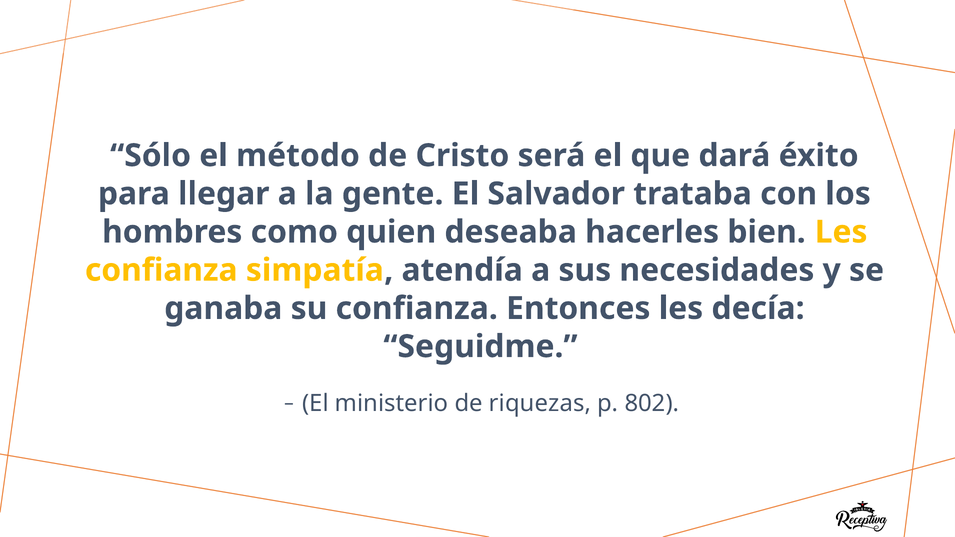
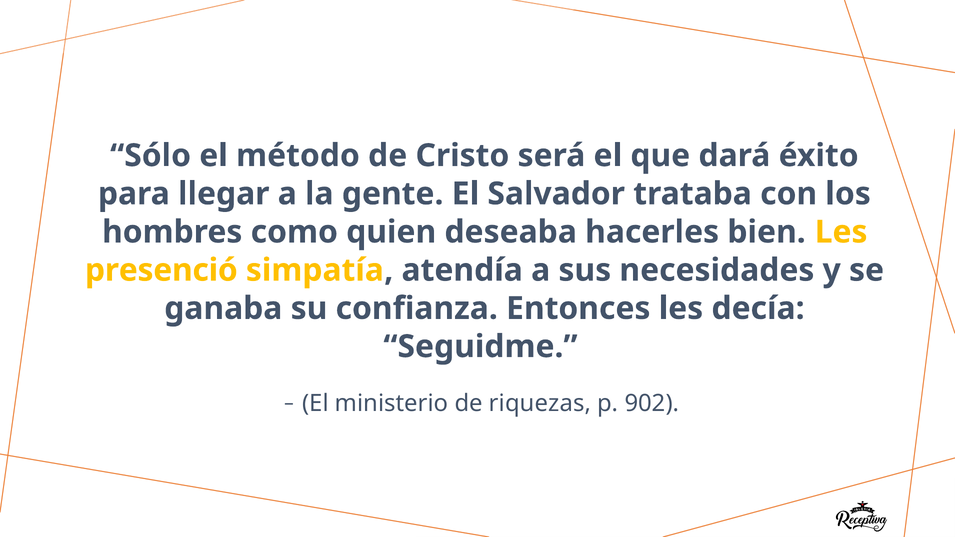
confianza: confianza -> presenció (161, 270)
802: 802 -> 902 (652, 403)
